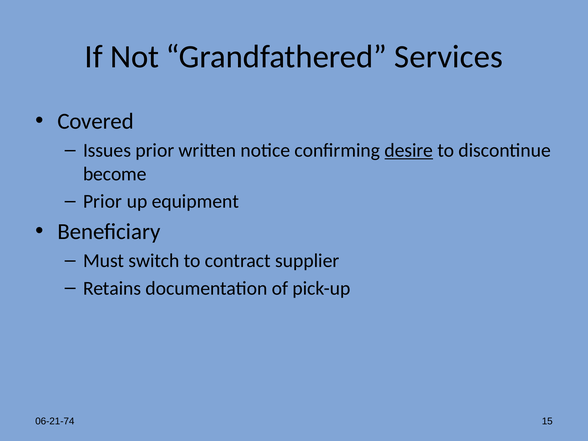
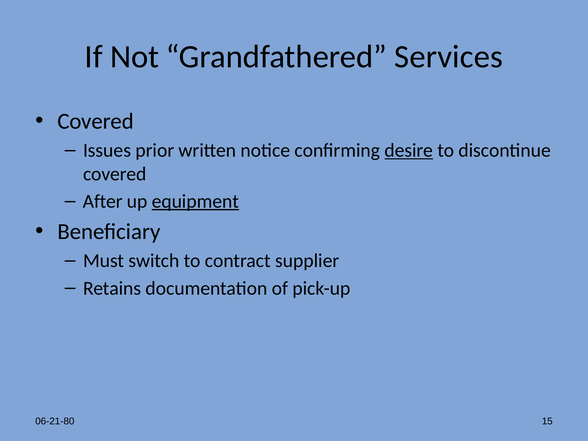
become: become -> covered (115, 174)
Prior: Prior -> After (103, 201)
equipment underline: none -> present (195, 201)
06-21-74: 06-21-74 -> 06-21-80 (55, 421)
